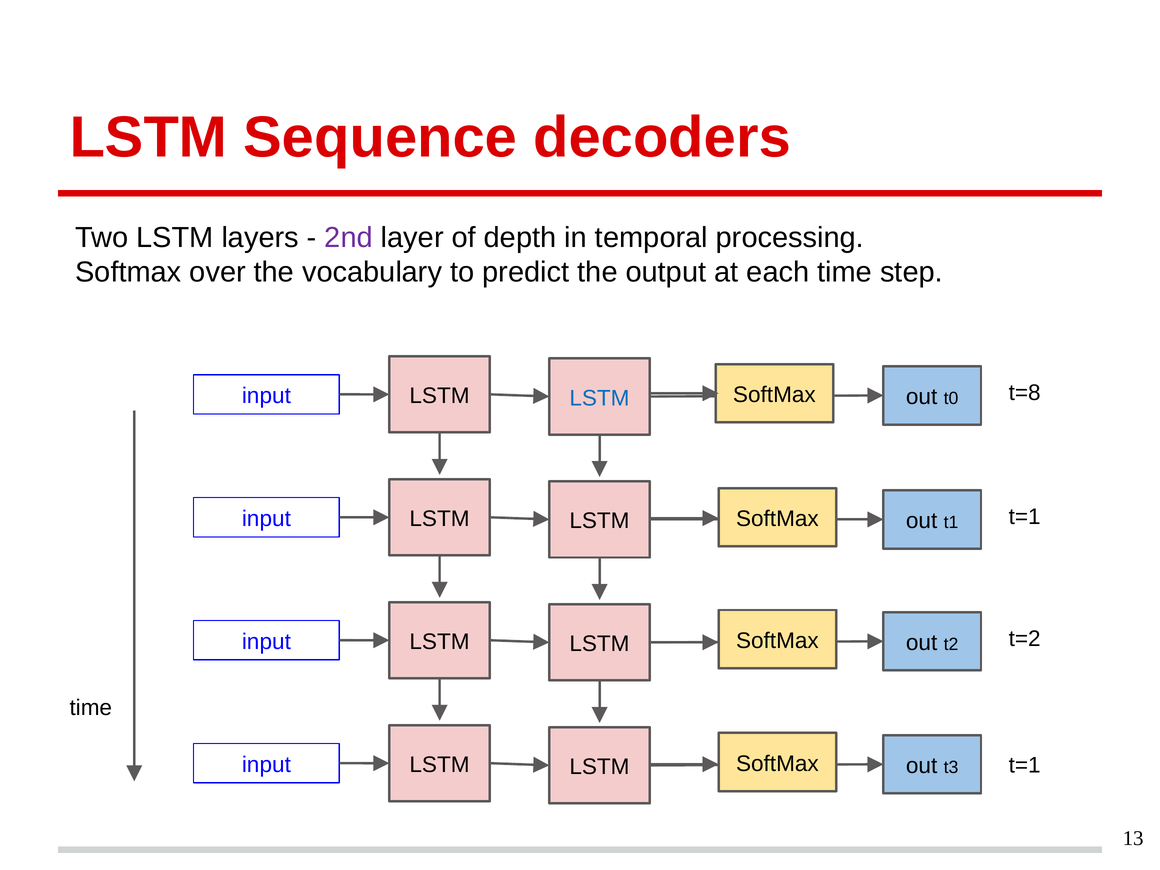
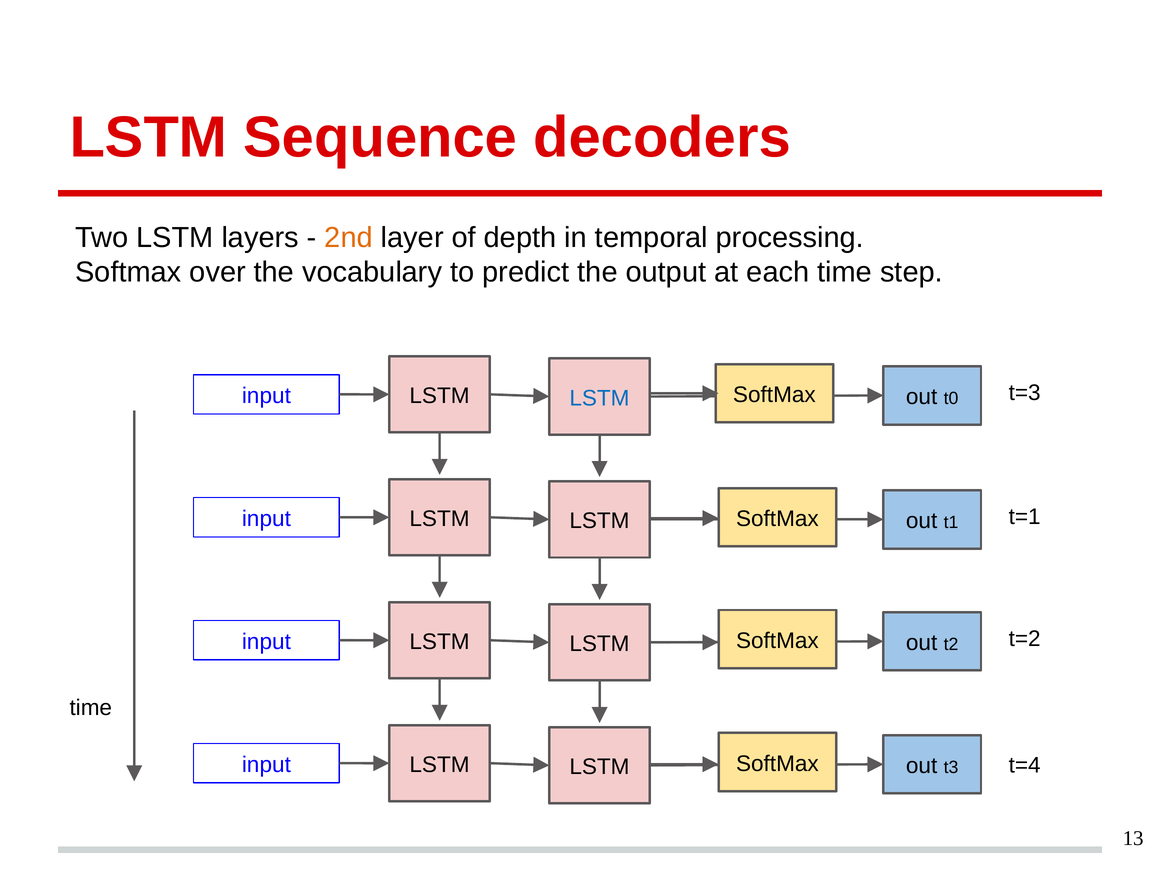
2nd colour: purple -> orange (349, 238)
t=8: t=8 -> t=3 (1025, 393)
t=1: t=1 -> t=4 (1025, 765)
